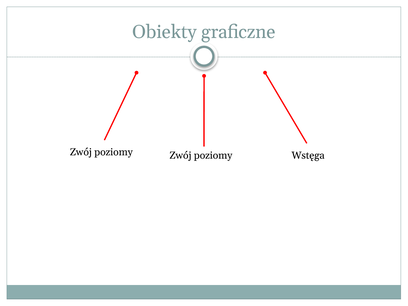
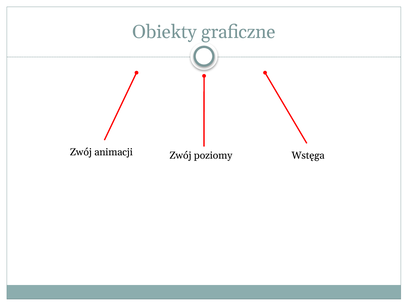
poziomy: poziomy -> animacji (114, 152)
